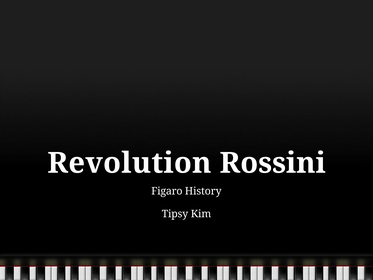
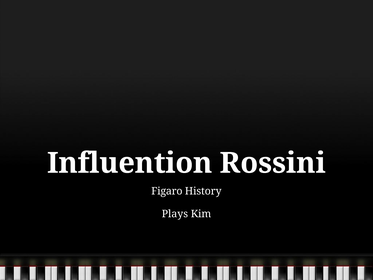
Revolution: Revolution -> Influention (130, 163)
Tipsy: Tipsy -> Plays (175, 214)
